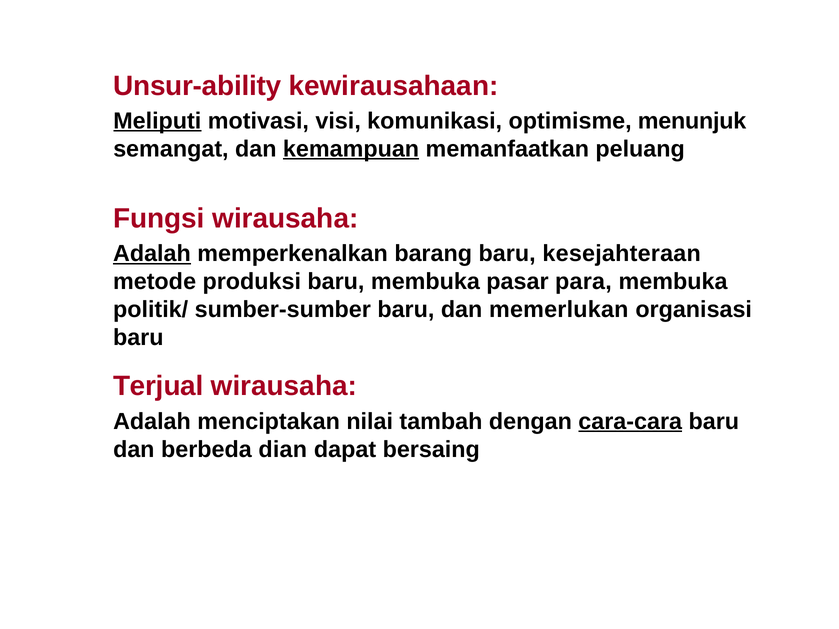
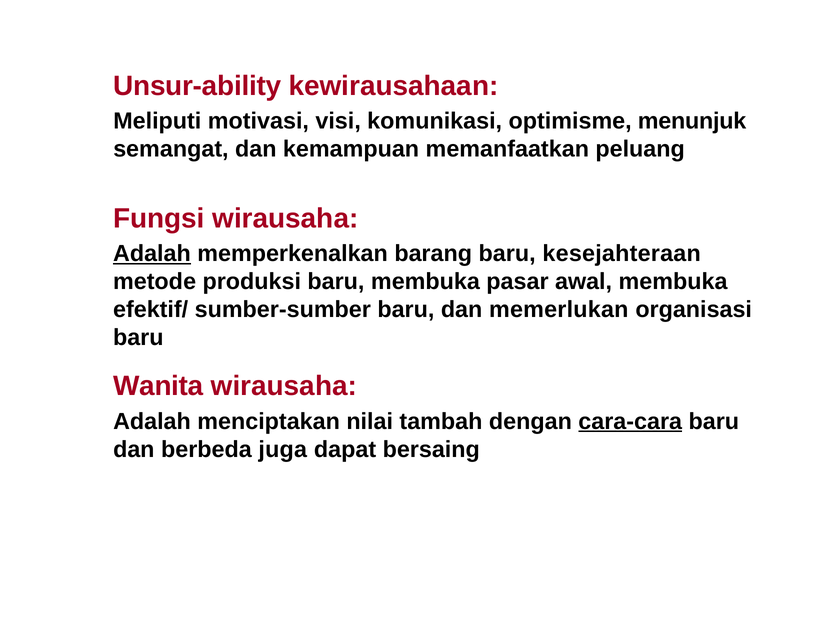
Meliputi underline: present -> none (157, 121)
kemampuan underline: present -> none (351, 149)
para: para -> awal (584, 282)
politik/: politik/ -> efektif/ (151, 310)
Terjual: Terjual -> Wanita (158, 386)
dian: dian -> juga (283, 449)
